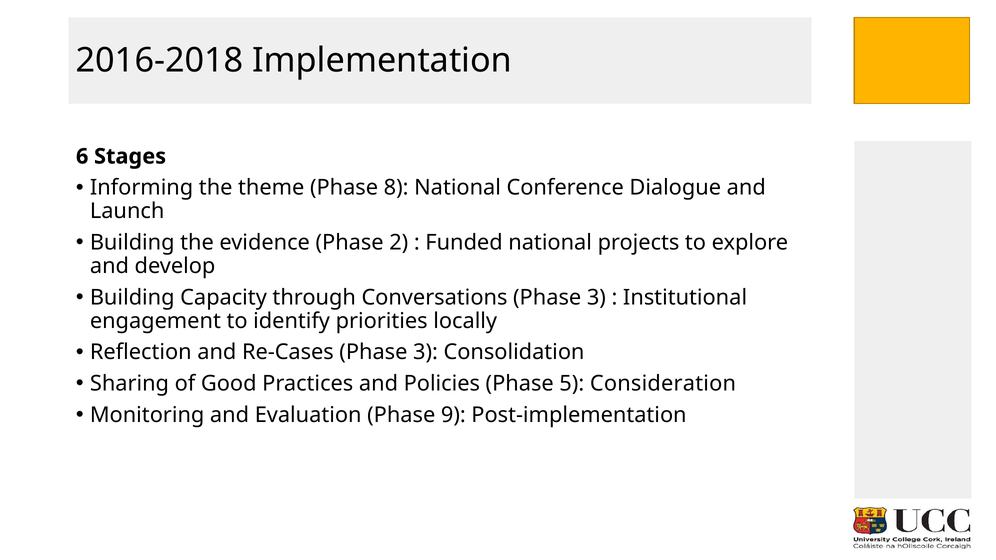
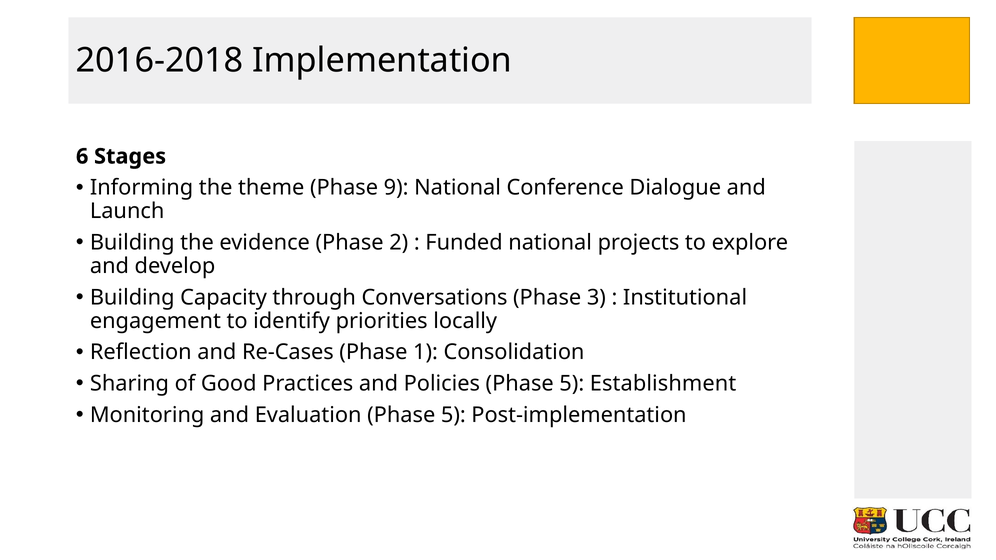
8: 8 -> 9 (396, 188)
3: 3 -> 1 (425, 352)
Consideration: Consideration -> Establishment (663, 384)
Evaluation Phase 9: 9 -> 5 (453, 415)
